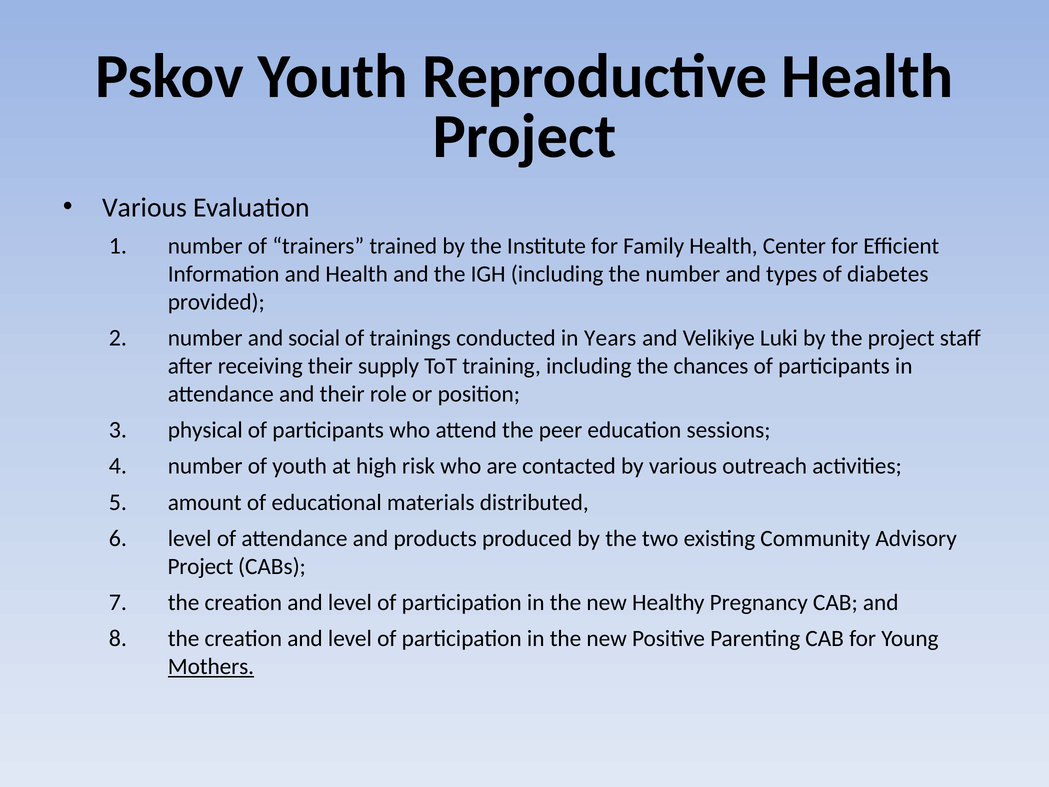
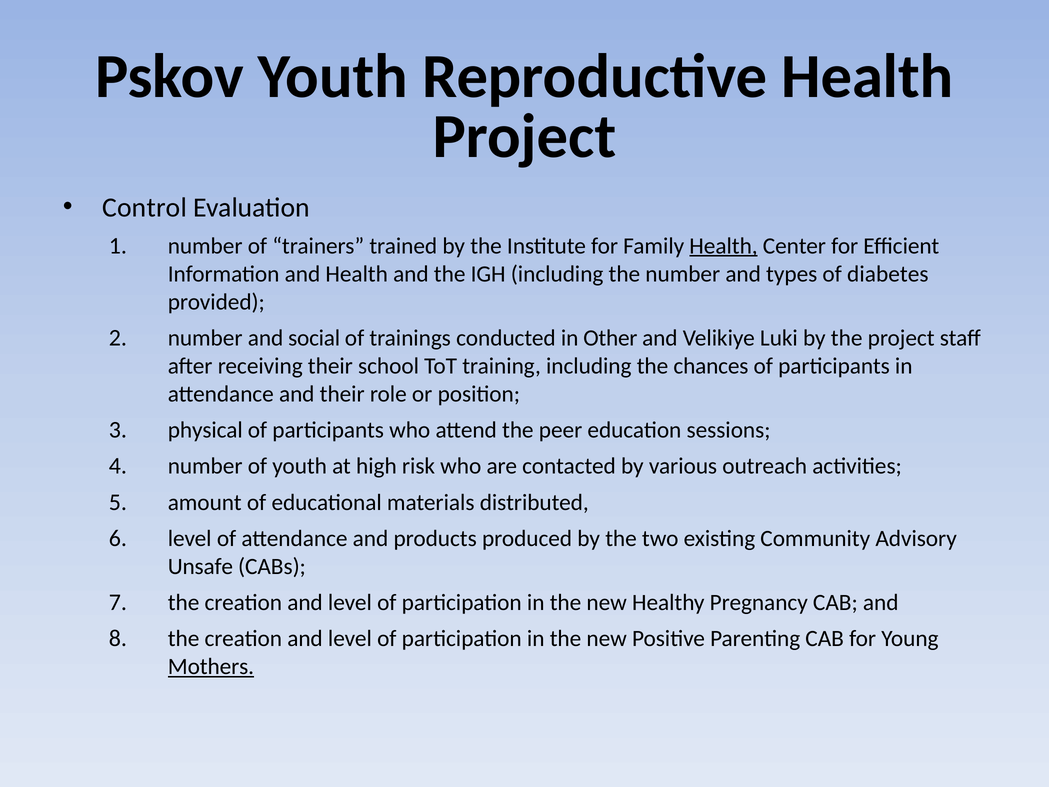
Various: Various -> Control (145, 207)
Health underline: none -> present (723, 246)
Years: Years -> Other (610, 338)
supply: supply -> school (389, 366)
Project: Project -> Unsafe (200, 566)
